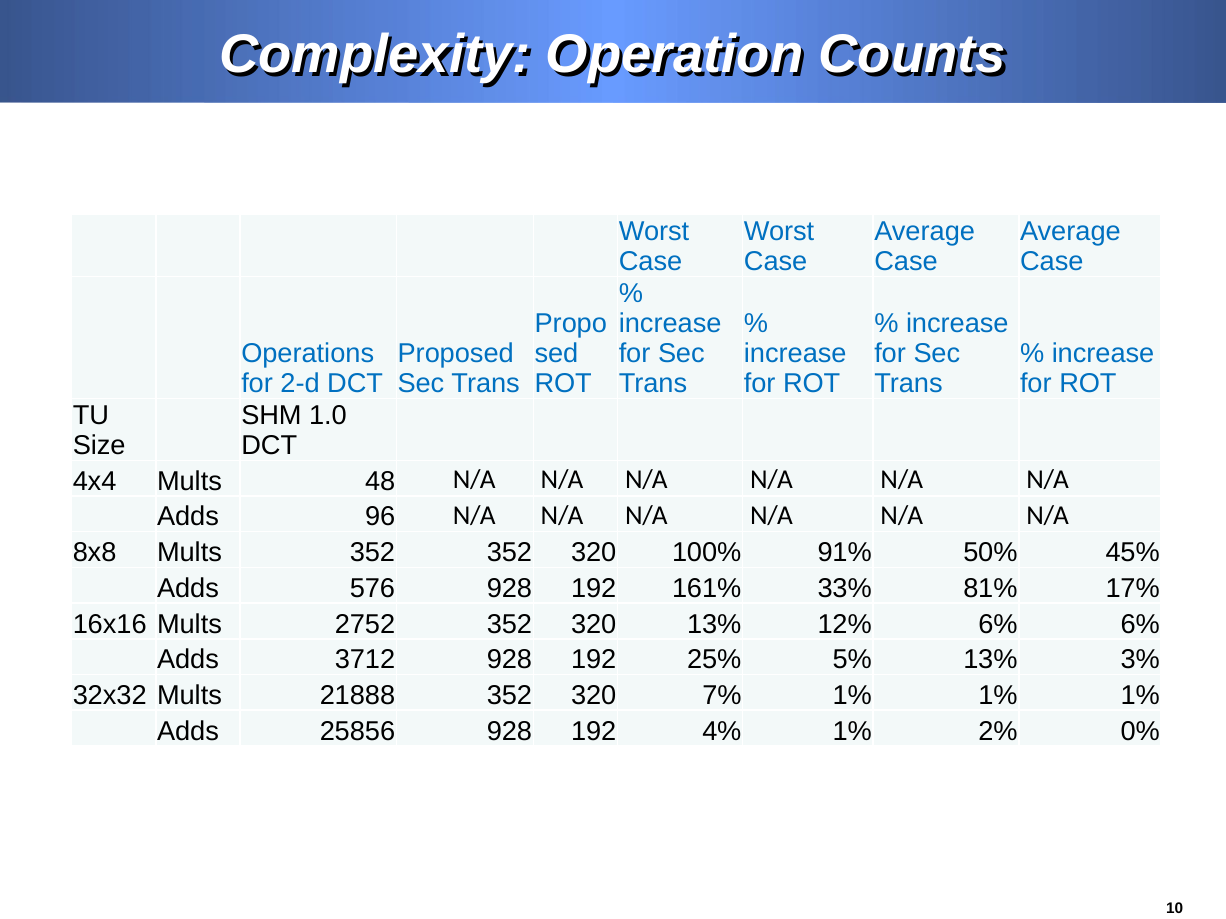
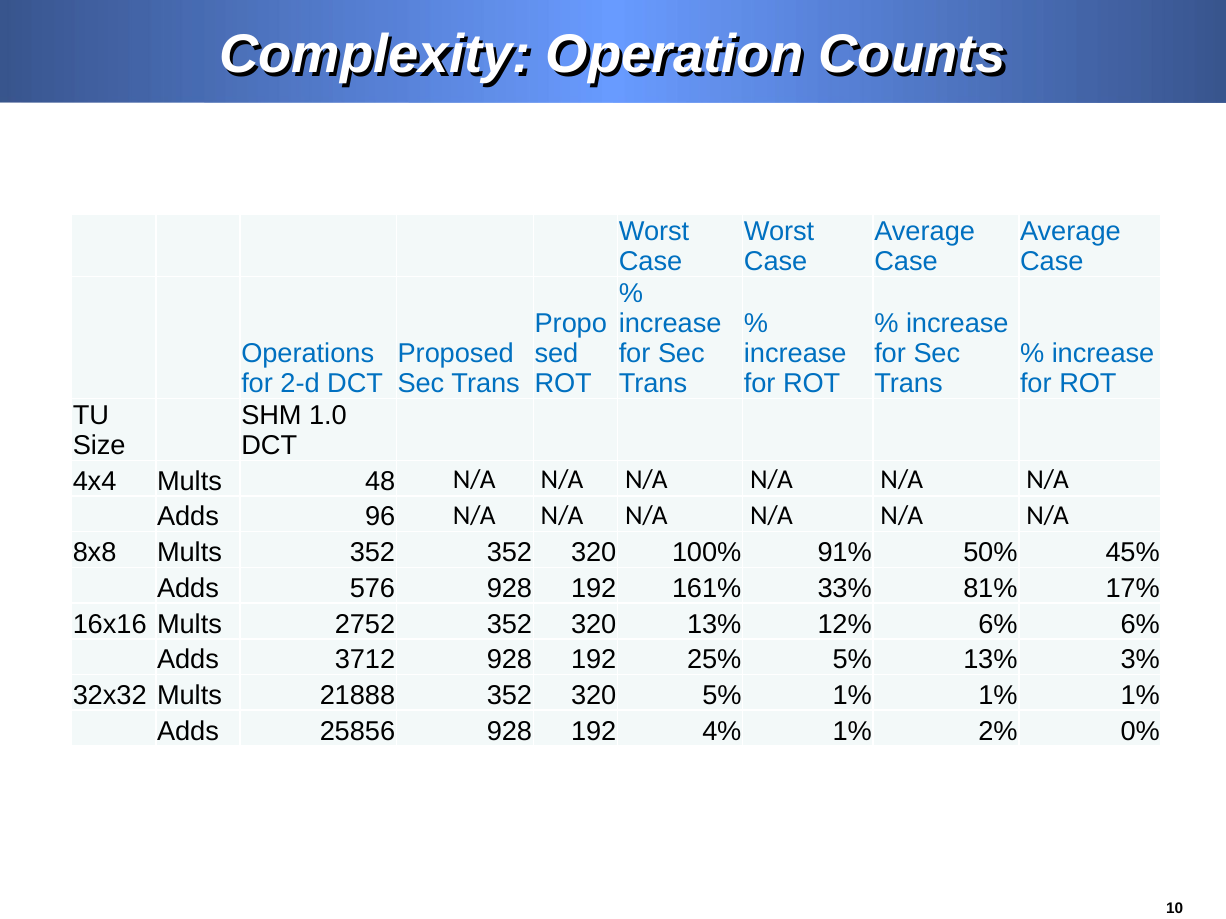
320 7%: 7% -> 5% (722, 696)
